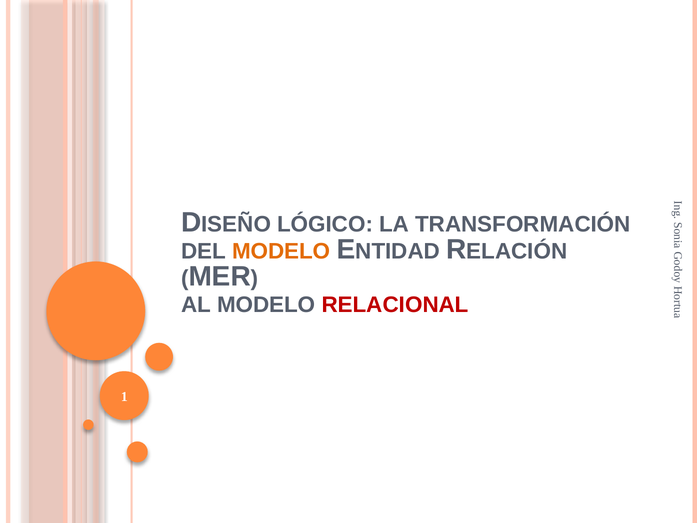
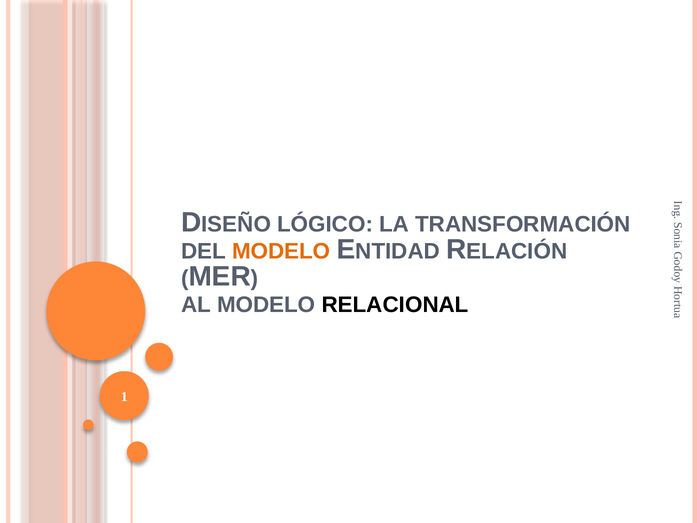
RELACIONAL colour: red -> black (395, 305)
